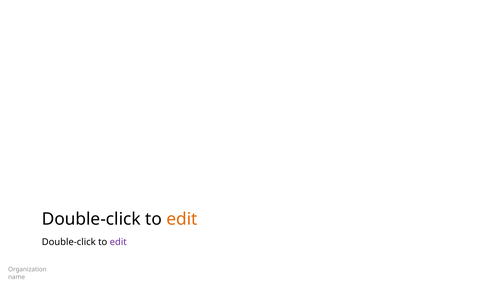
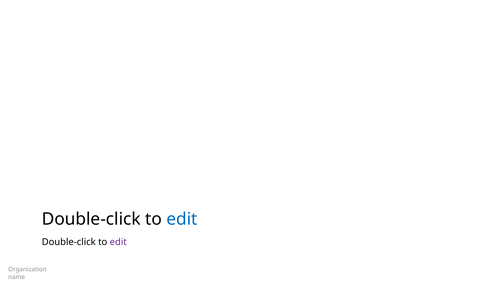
edit colour: orange -> blue (182, 219)
